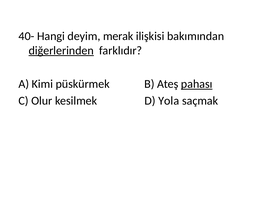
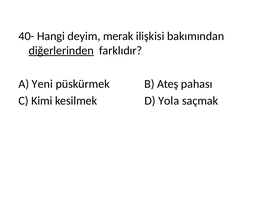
Kimi: Kimi -> Yeni (42, 84)
pahası underline: present -> none (197, 84)
Olur: Olur -> Kimi (42, 101)
